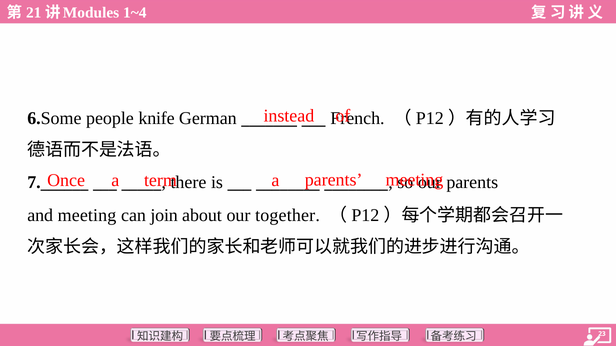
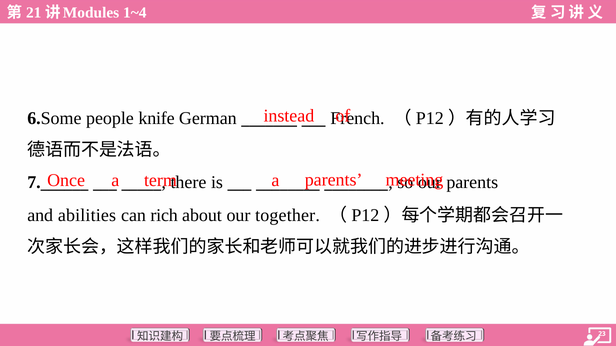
and meeting: meeting -> abilities (87, 216)
join: join -> rich (164, 216)
